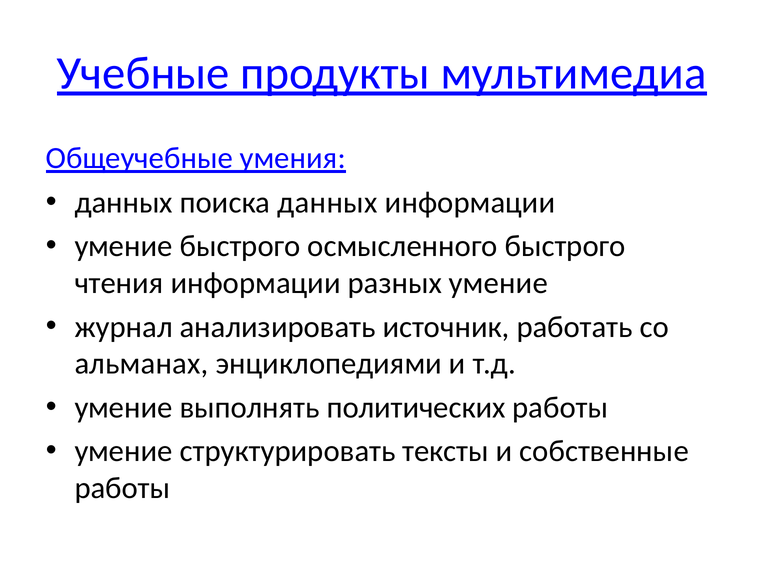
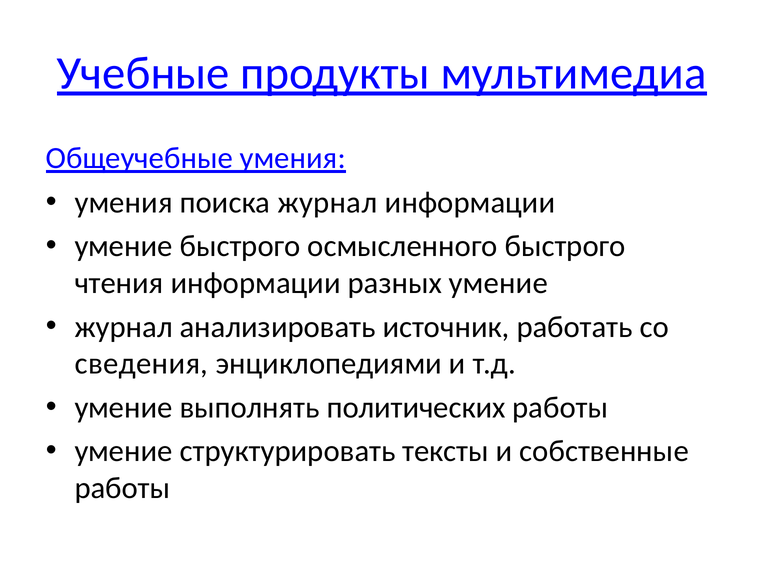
данных: данных -> умения (124, 203)
поиска данных: данных -> журнал (327, 203)
альманах: альманах -> сведения (141, 364)
